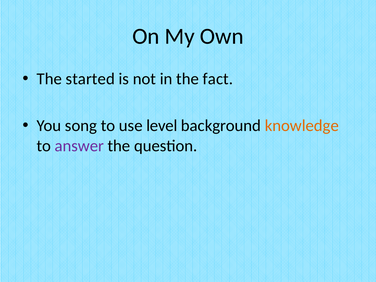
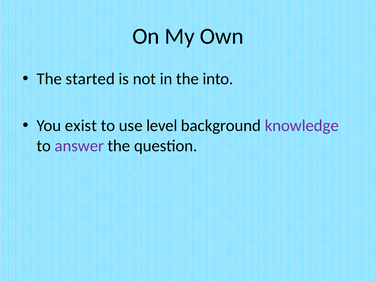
fact: fact -> into (218, 79)
song: song -> exist (81, 126)
knowledge colour: orange -> purple (302, 126)
